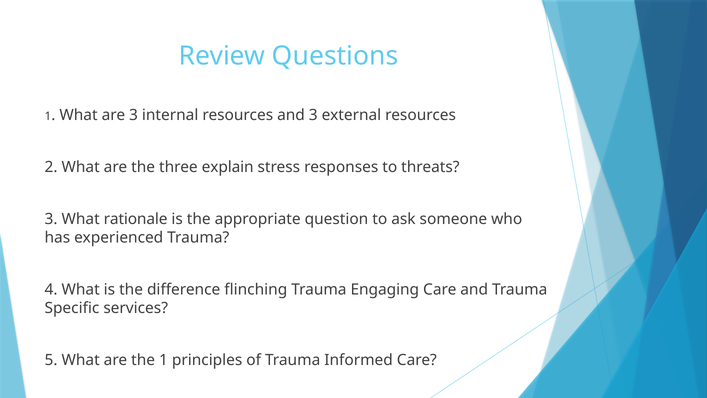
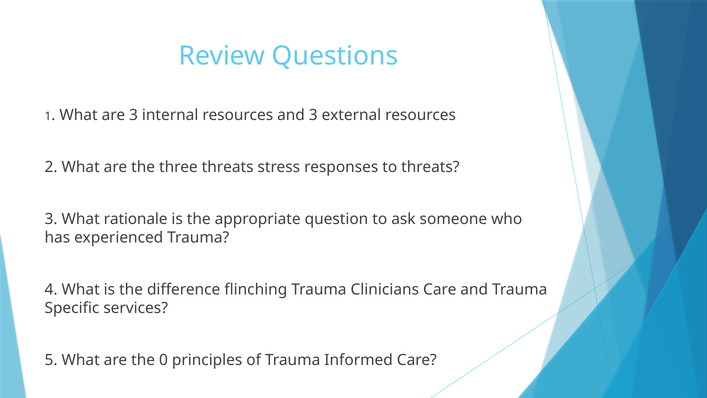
three explain: explain -> threats (228, 167)
Engaging: Engaging -> Clinicians (385, 289)
the 1: 1 -> 0 (163, 360)
